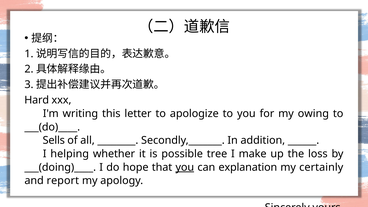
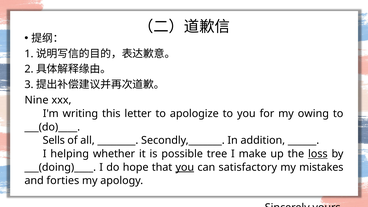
Hard: Hard -> Nine (37, 100)
loss underline: none -> present (318, 154)
explanation: explanation -> satisfactory (248, 167)
certainly: certainly -> mistakes (321, 167)
report: report -> forties (63, 181)
